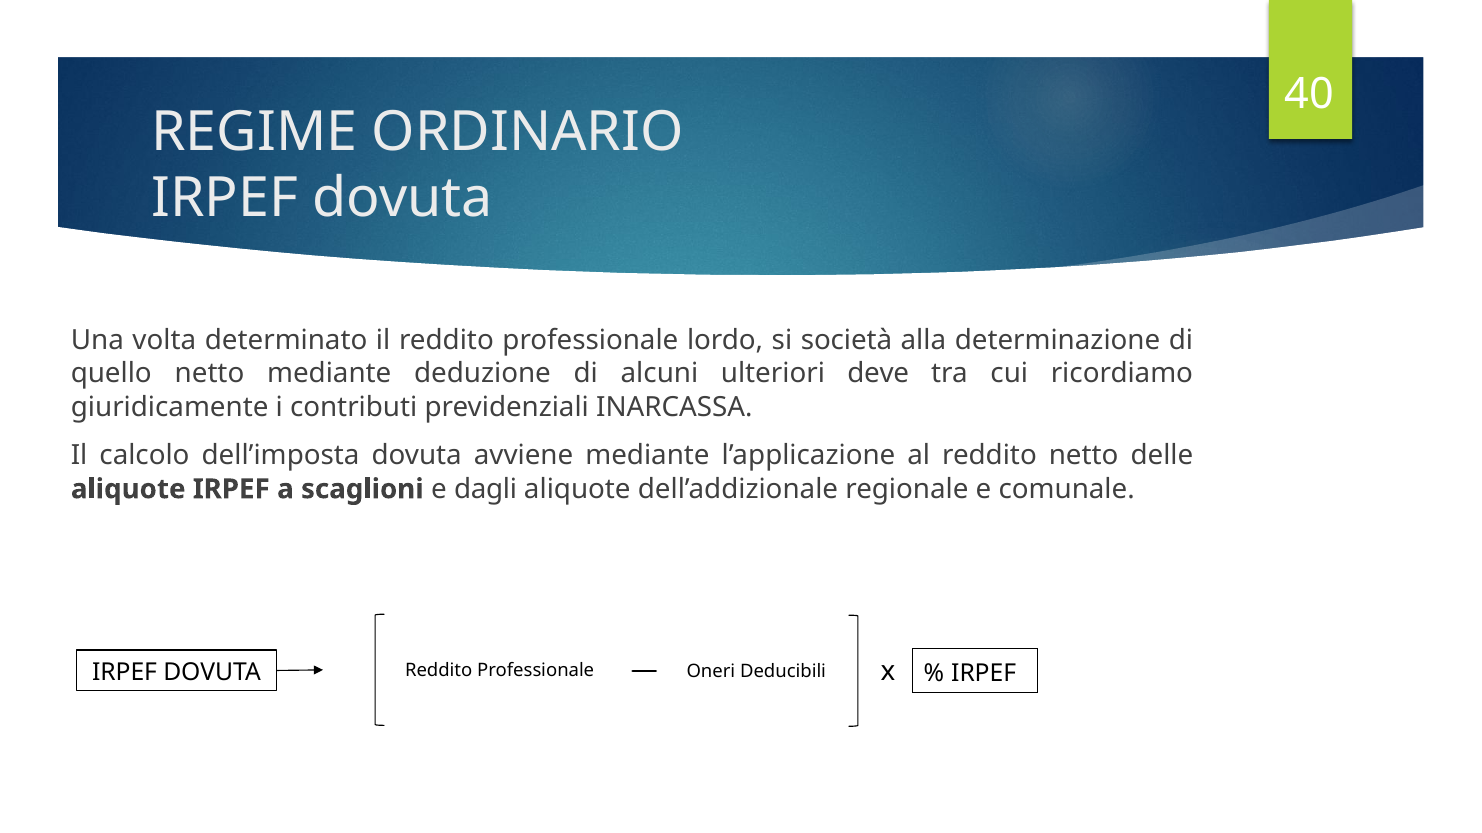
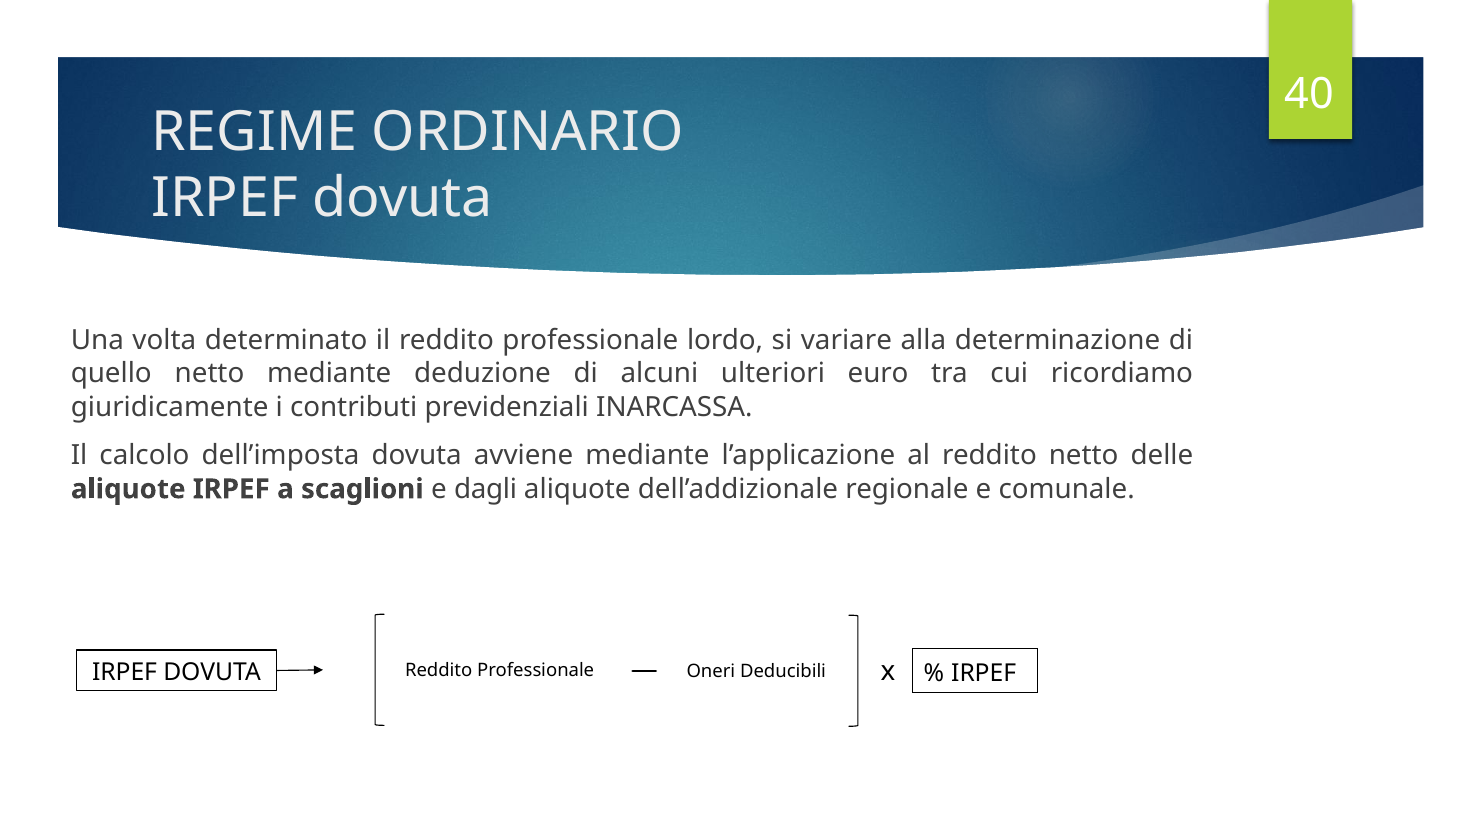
società: società -> variare (846, 341)
deve: deve -> euro (878, 374)
